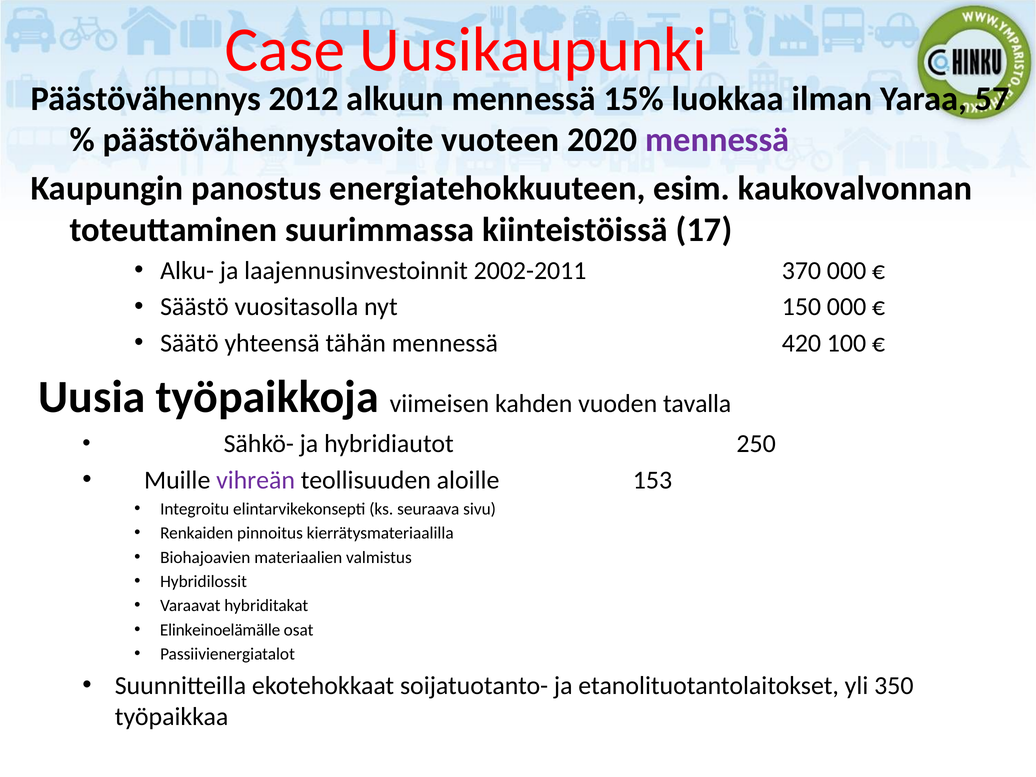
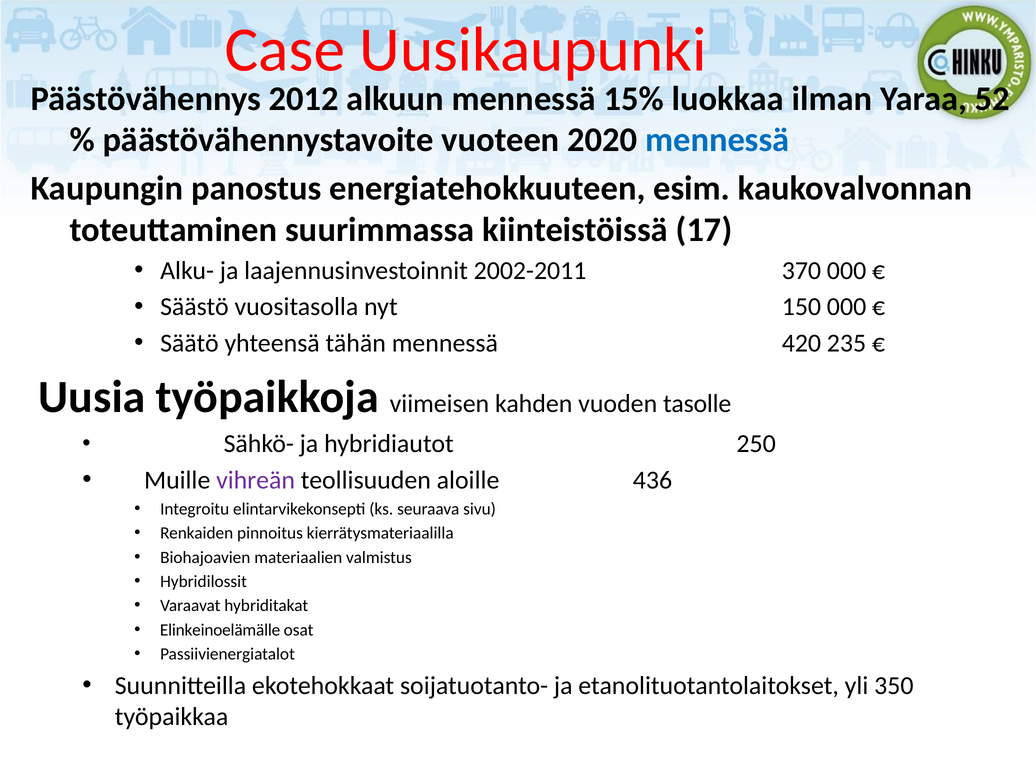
57: 57 -> 52 (992, 99)
mennessä colour: purple -> blue (717, 140)
100: 100 -> 235 (846, 343)
tavalla: tavalla -> tasolle (697, 404)
153: 153 -> 436 (653, 480)
